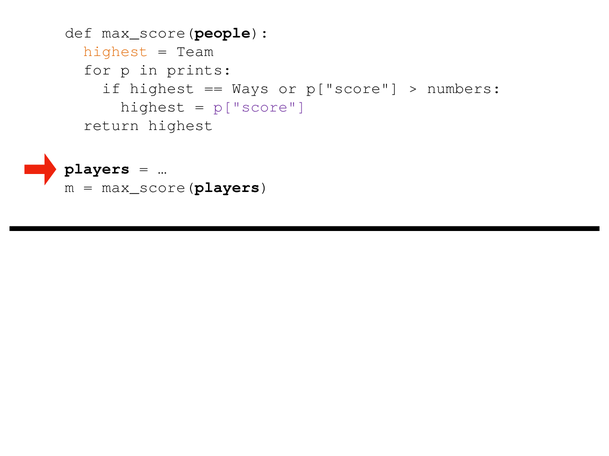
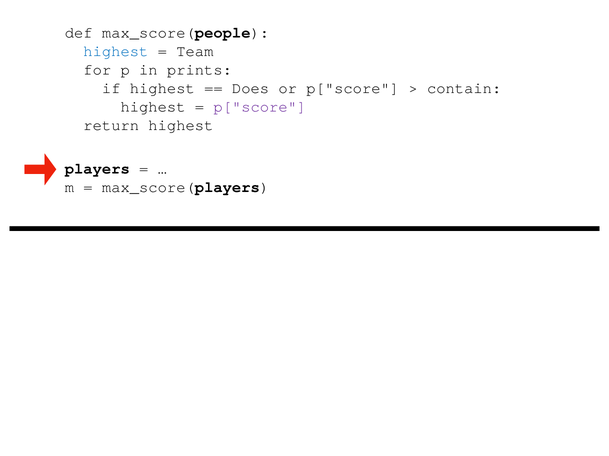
highest colour: orange -> blue (116, 51)
Ways: Ways -> Does (251, 88)
numbers: numbers -> contain (464, 88)
